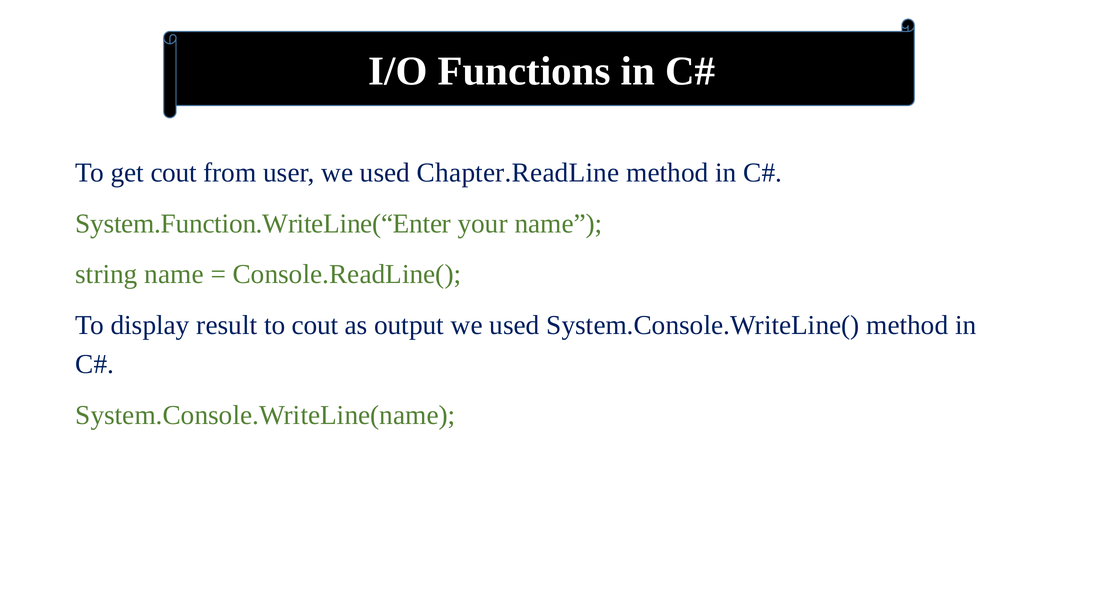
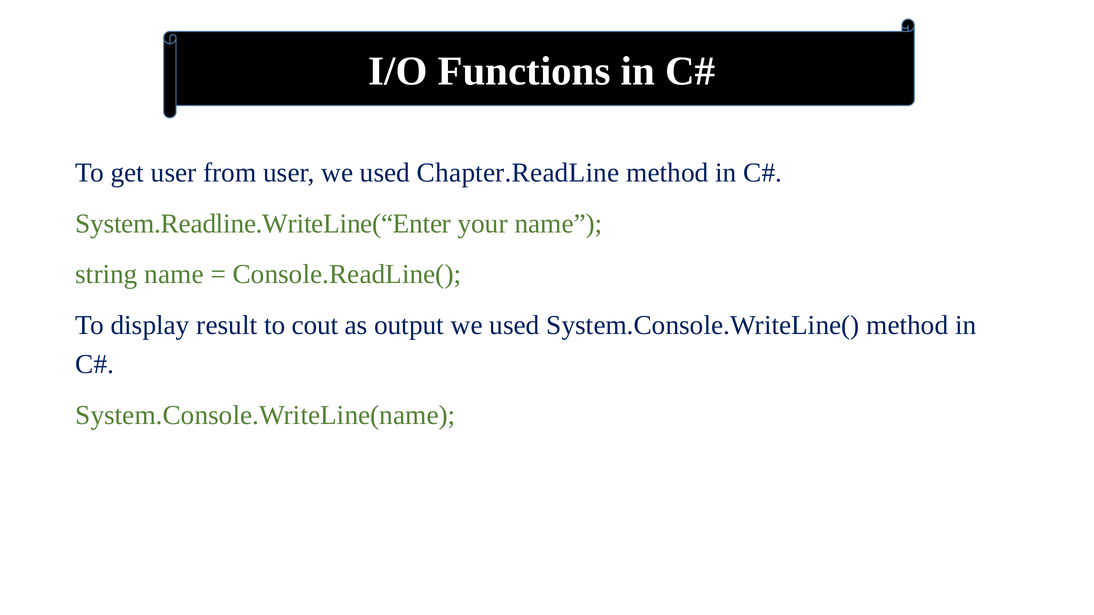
get cout: cout -> user (174, 173)
System.Function.WriteLine(“Enter: System.Function.WriteLine(“Enter -> System.Readline.WriteLine(“Enter (263, 224)
